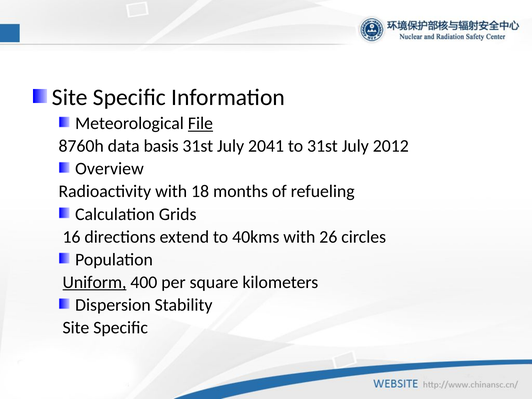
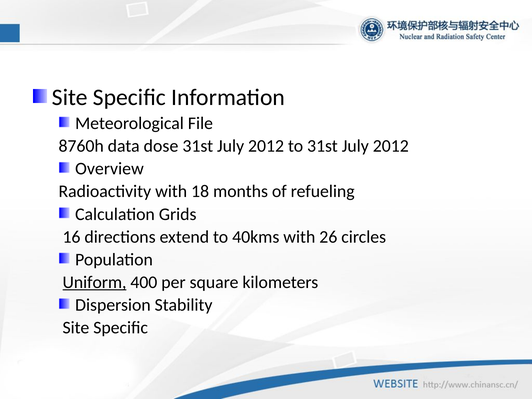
File underline: present -> none (200, 123)
basis: basis -> dose (161, 146)
2041: 2041 -> 2012 (266, 146)
